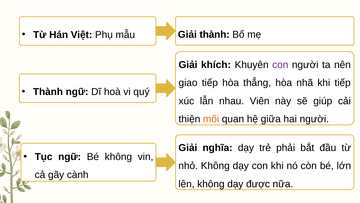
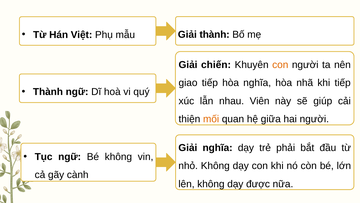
khích: khích -> chiến (216, 65)
con colour: purple -> orange (280, 65)
hòa thẳng: thẳng -> nghĩa (257, 83)
